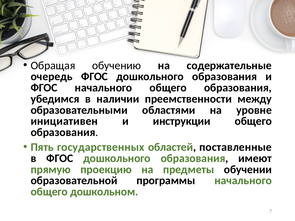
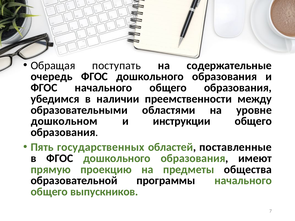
обучению: обучению -> поступать (116, 66)
инициативен: инициативен -> дошкольном (64, 121)
обучении: обучении -> общества (248, 170)
дошкольном: дошкольном -> выпускников (104, 192)
